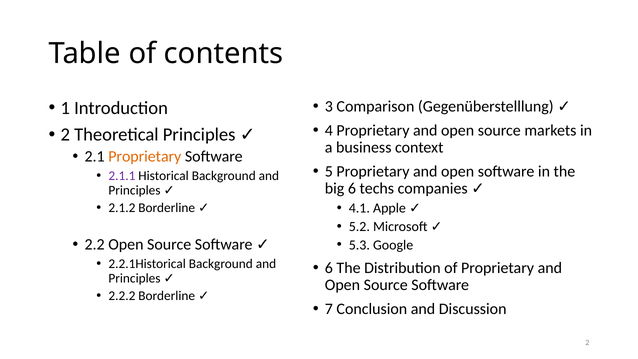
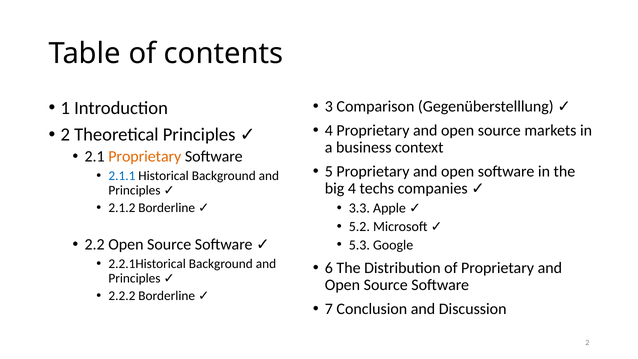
2.1.1 colour: purple -> blue (122, 176)
big 6: 6 -> 4 (352, 189)
4.1: 4.1 -> 3.3 (359, 208)
